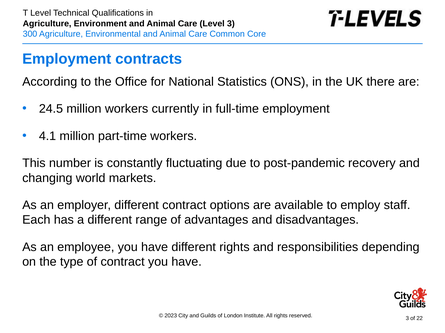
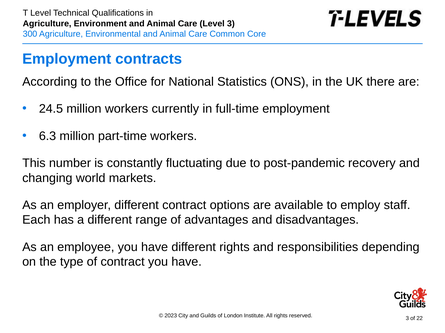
4.1: 4.1 -> 6.3 (48, 136)
